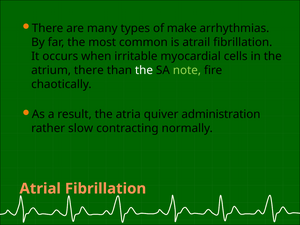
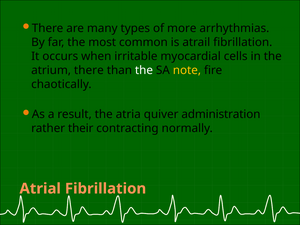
make: make -> more (182, 28)
note colour: light green -> yellow (187, 70)
slow: slow -> their (81, 128)
